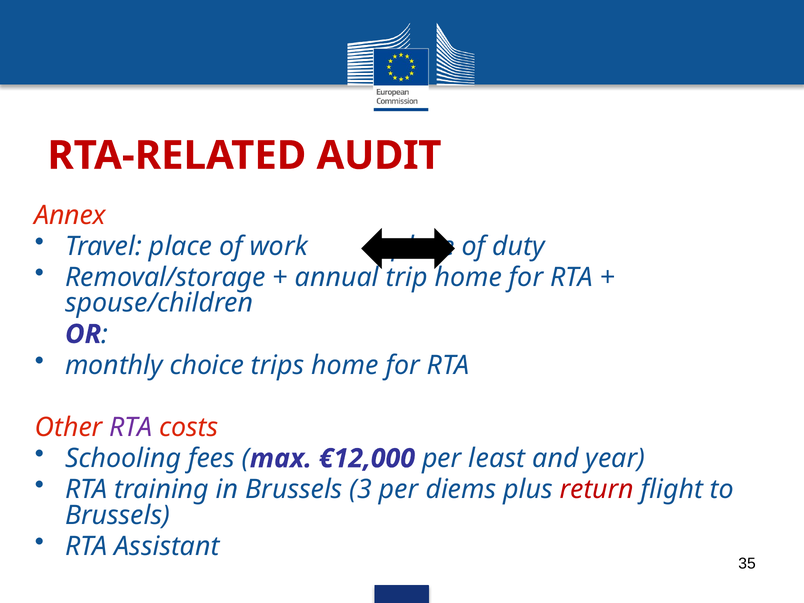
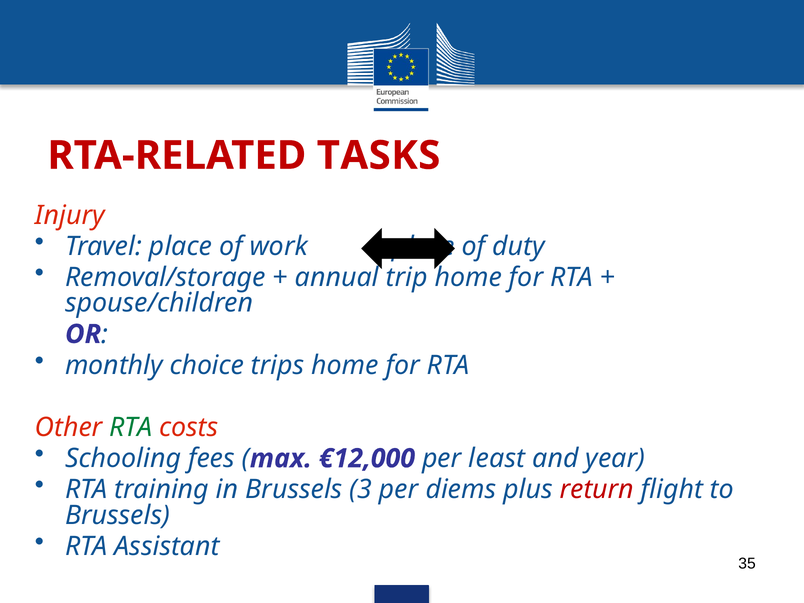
AUDIT: AUDIT -> TASKS (379, 156)
Annex: Annex -> Injury (70, 215)
RTA colour: purple -> green (131, 427)
